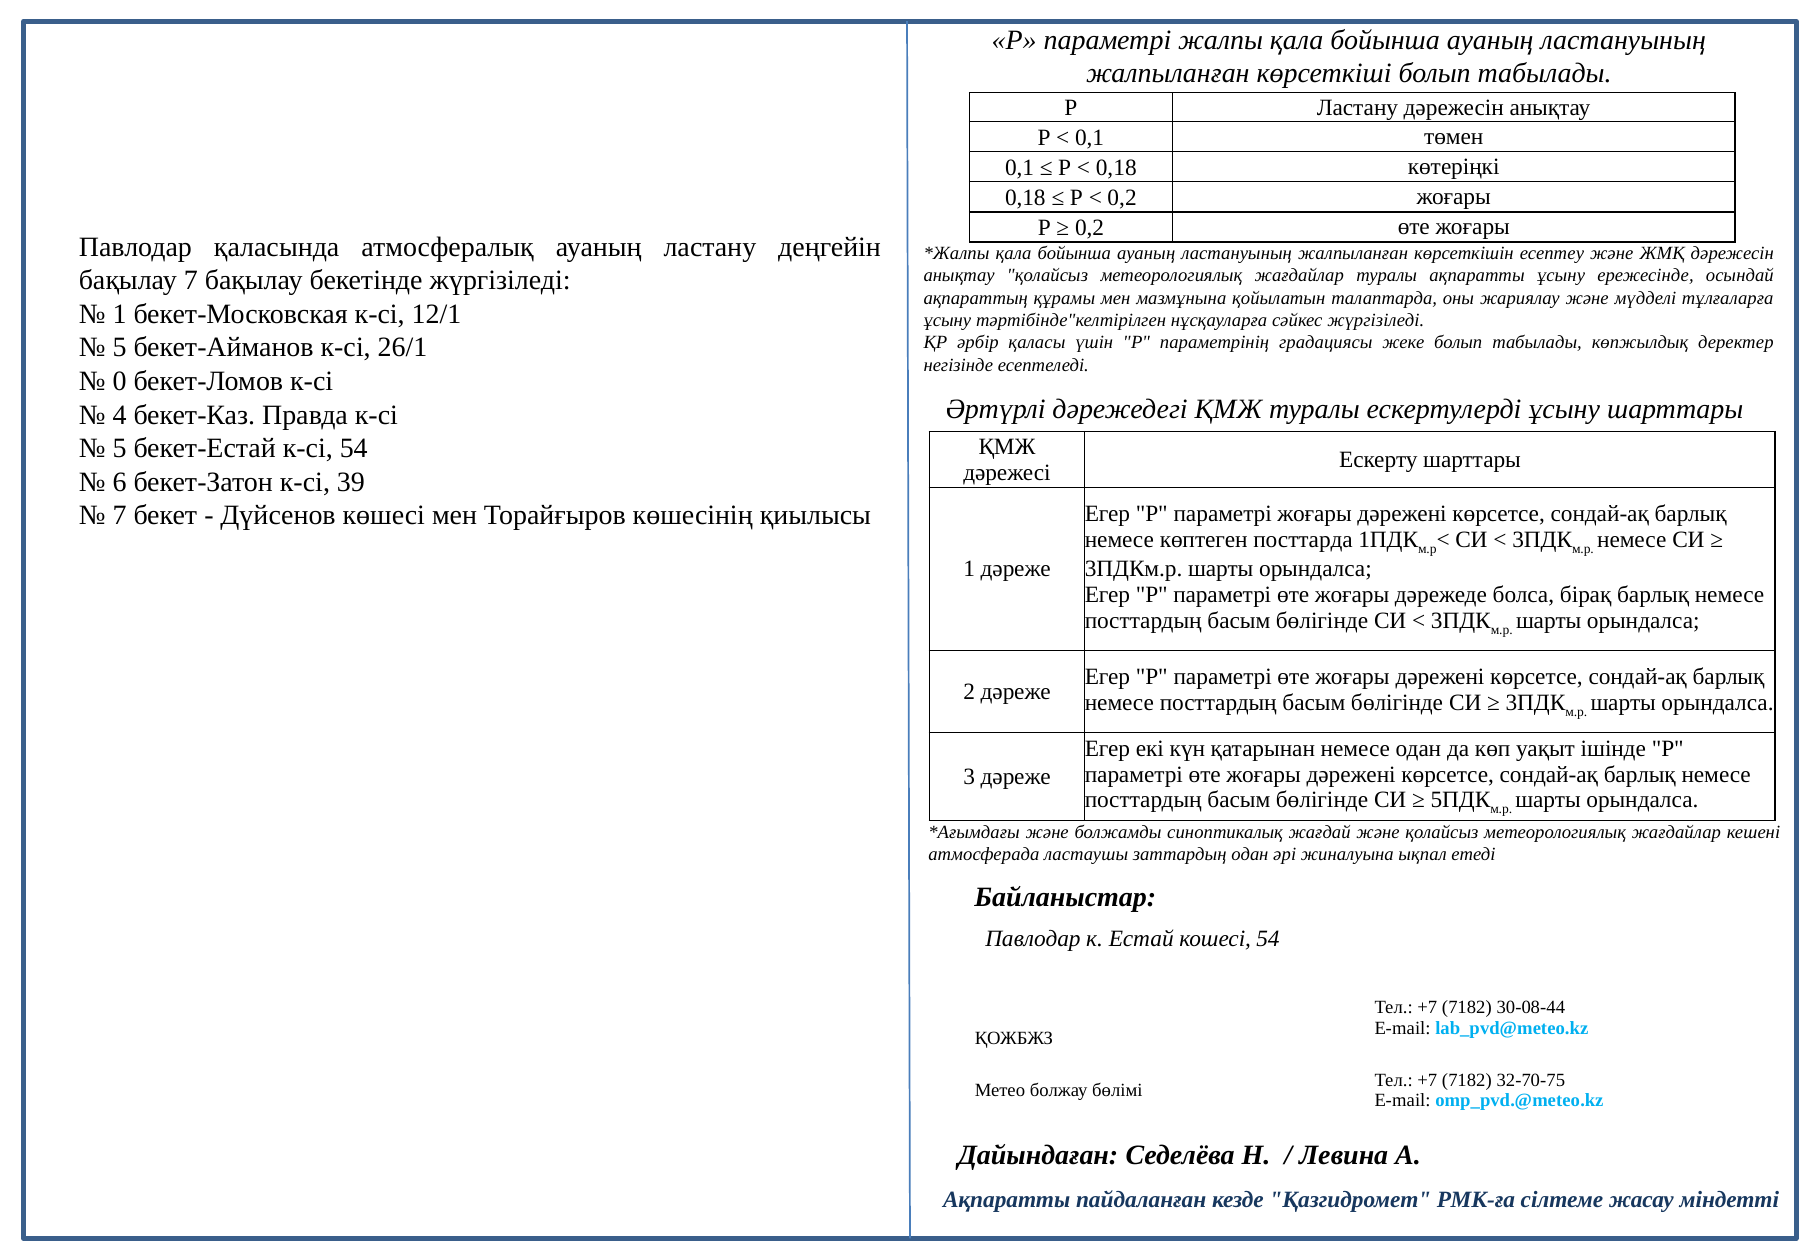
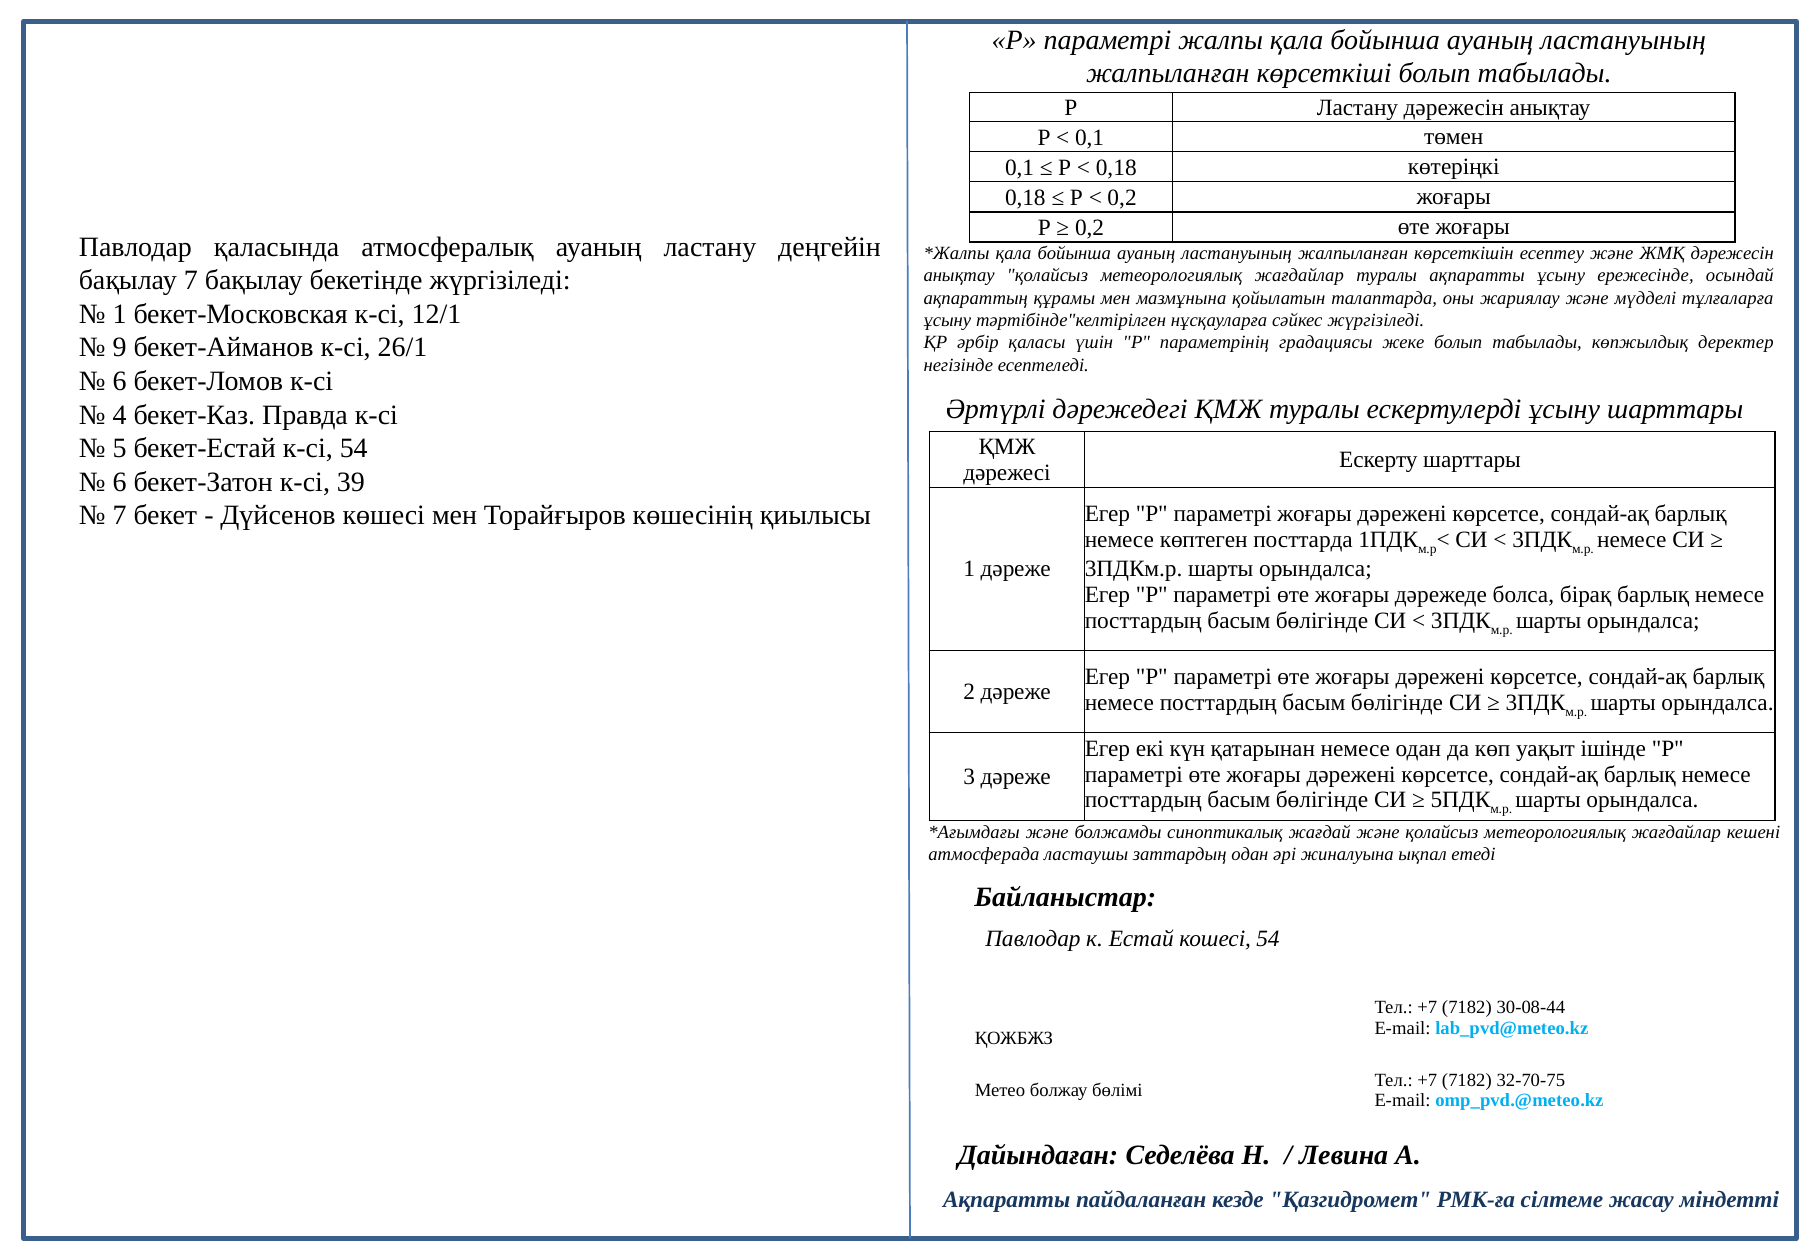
5: 5 -> 9 (120, 348)
0: 0 -> 6 (120, 381)
